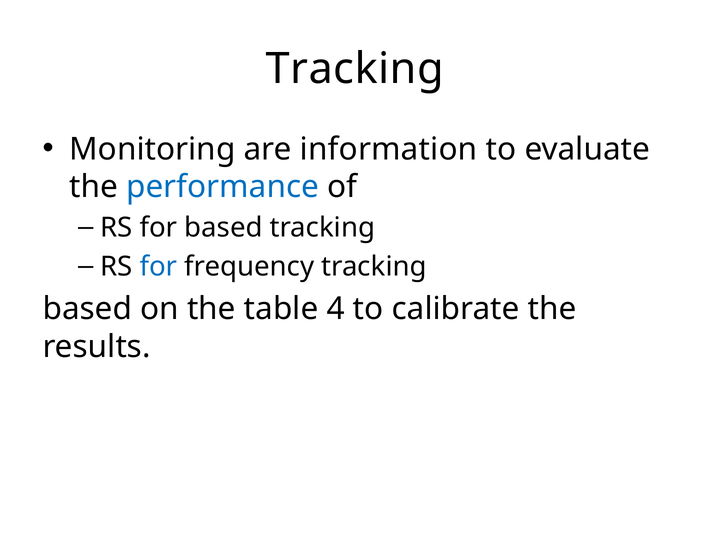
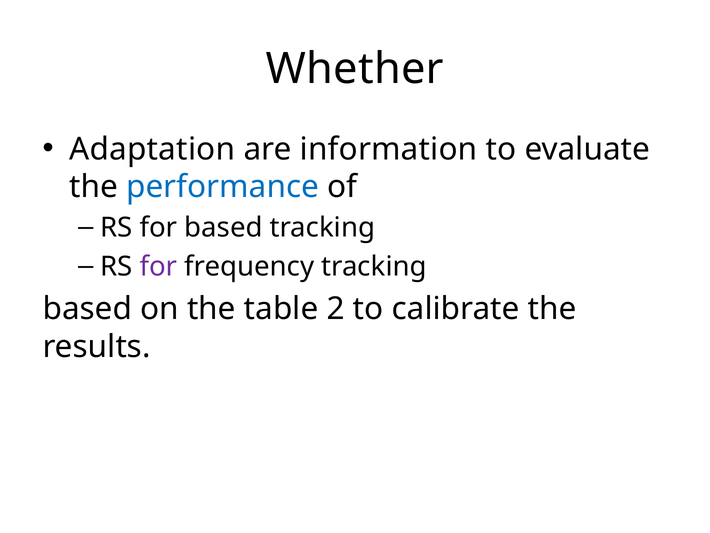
Tracking: Tracking -> Whether (355, 69)
Monitoring: Monitoring -> Adaptation (152, 149)
for colour: blue -> purple (158, 266)
4: 4 -> 2 (336, 308)
